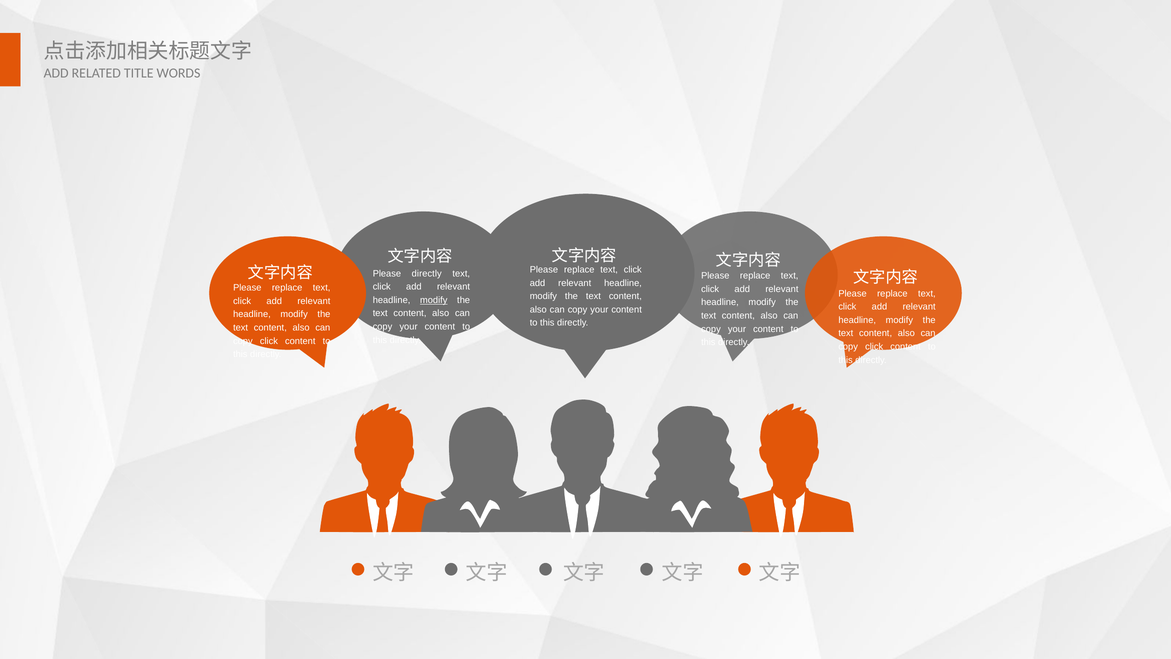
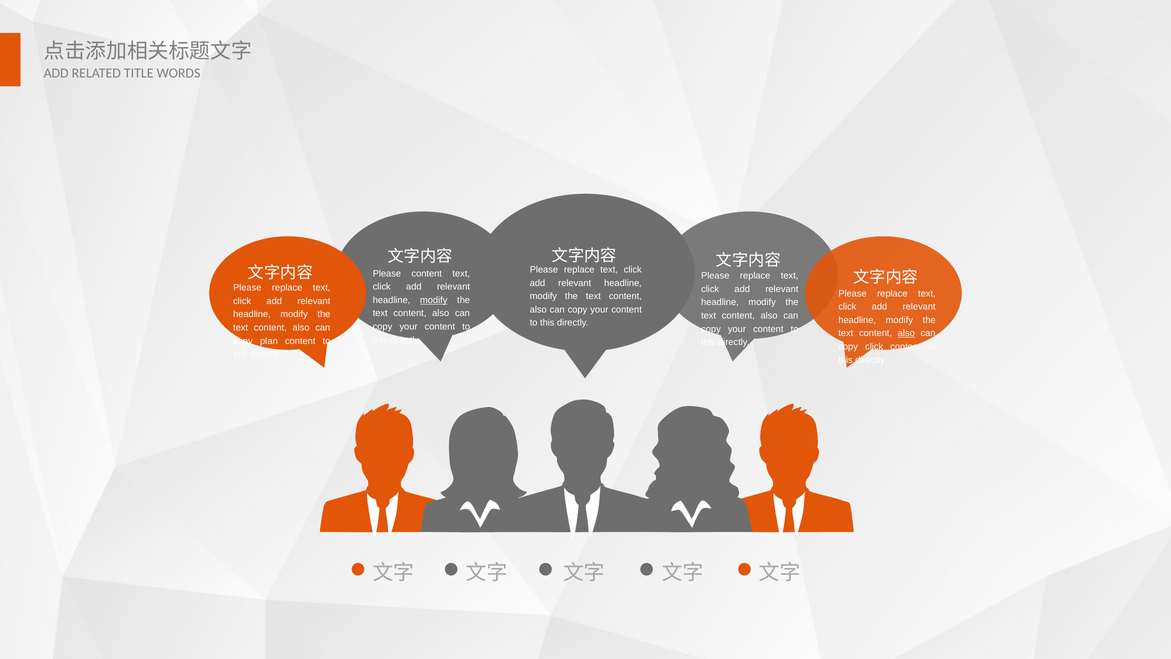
Please directly: directly -> content (427, 273)
also underline: none -> present (906, 333)
click: click -> plan (269, 341)
